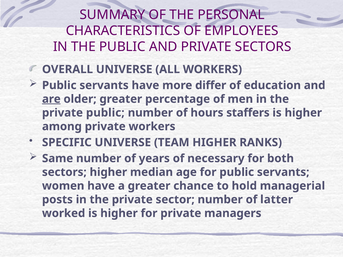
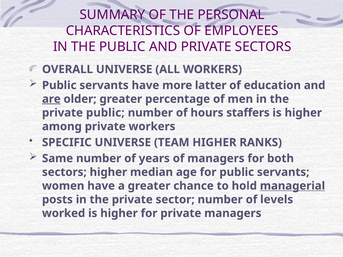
differ: differ -> latter (211, 85)
of necessary: necessary -> managers (216, 159)
managerial underline: none -> present (292, 186)
latter: latter -> levels (277, 200)
